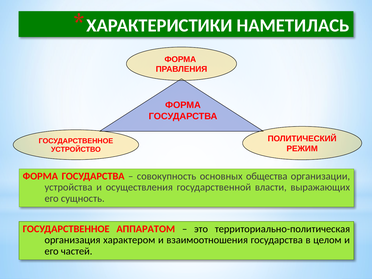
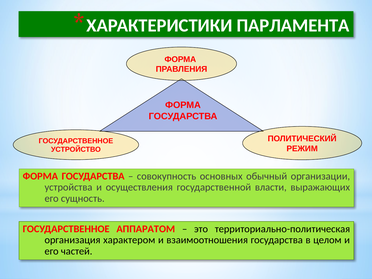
НАМЕТИЛАСЬ: НАМЕТИЛАСЬ -> ПАРЛАМЕНТА (293, 25)
общества: общества -> обычный (267, 176)
